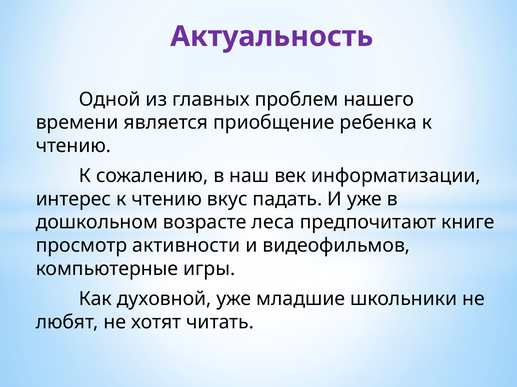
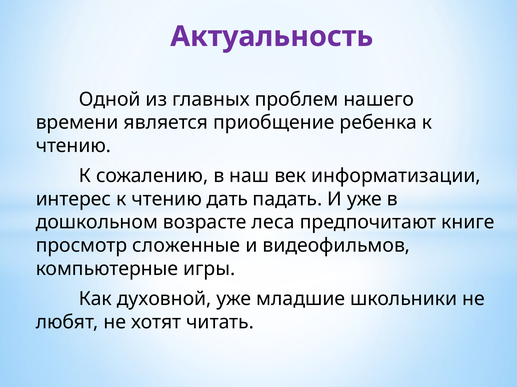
вкус: вкус -> дать (227, 199)
активности: активности -> сложенные (186, 246)
